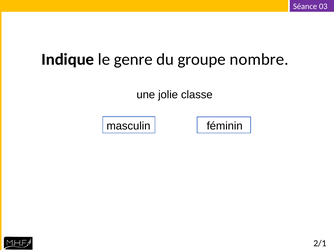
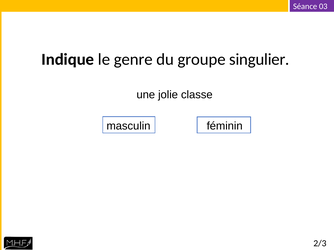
nombre: nombre -> singulier (259, 60)
2/1: 2/1 -> 2/3 (320, 244)
